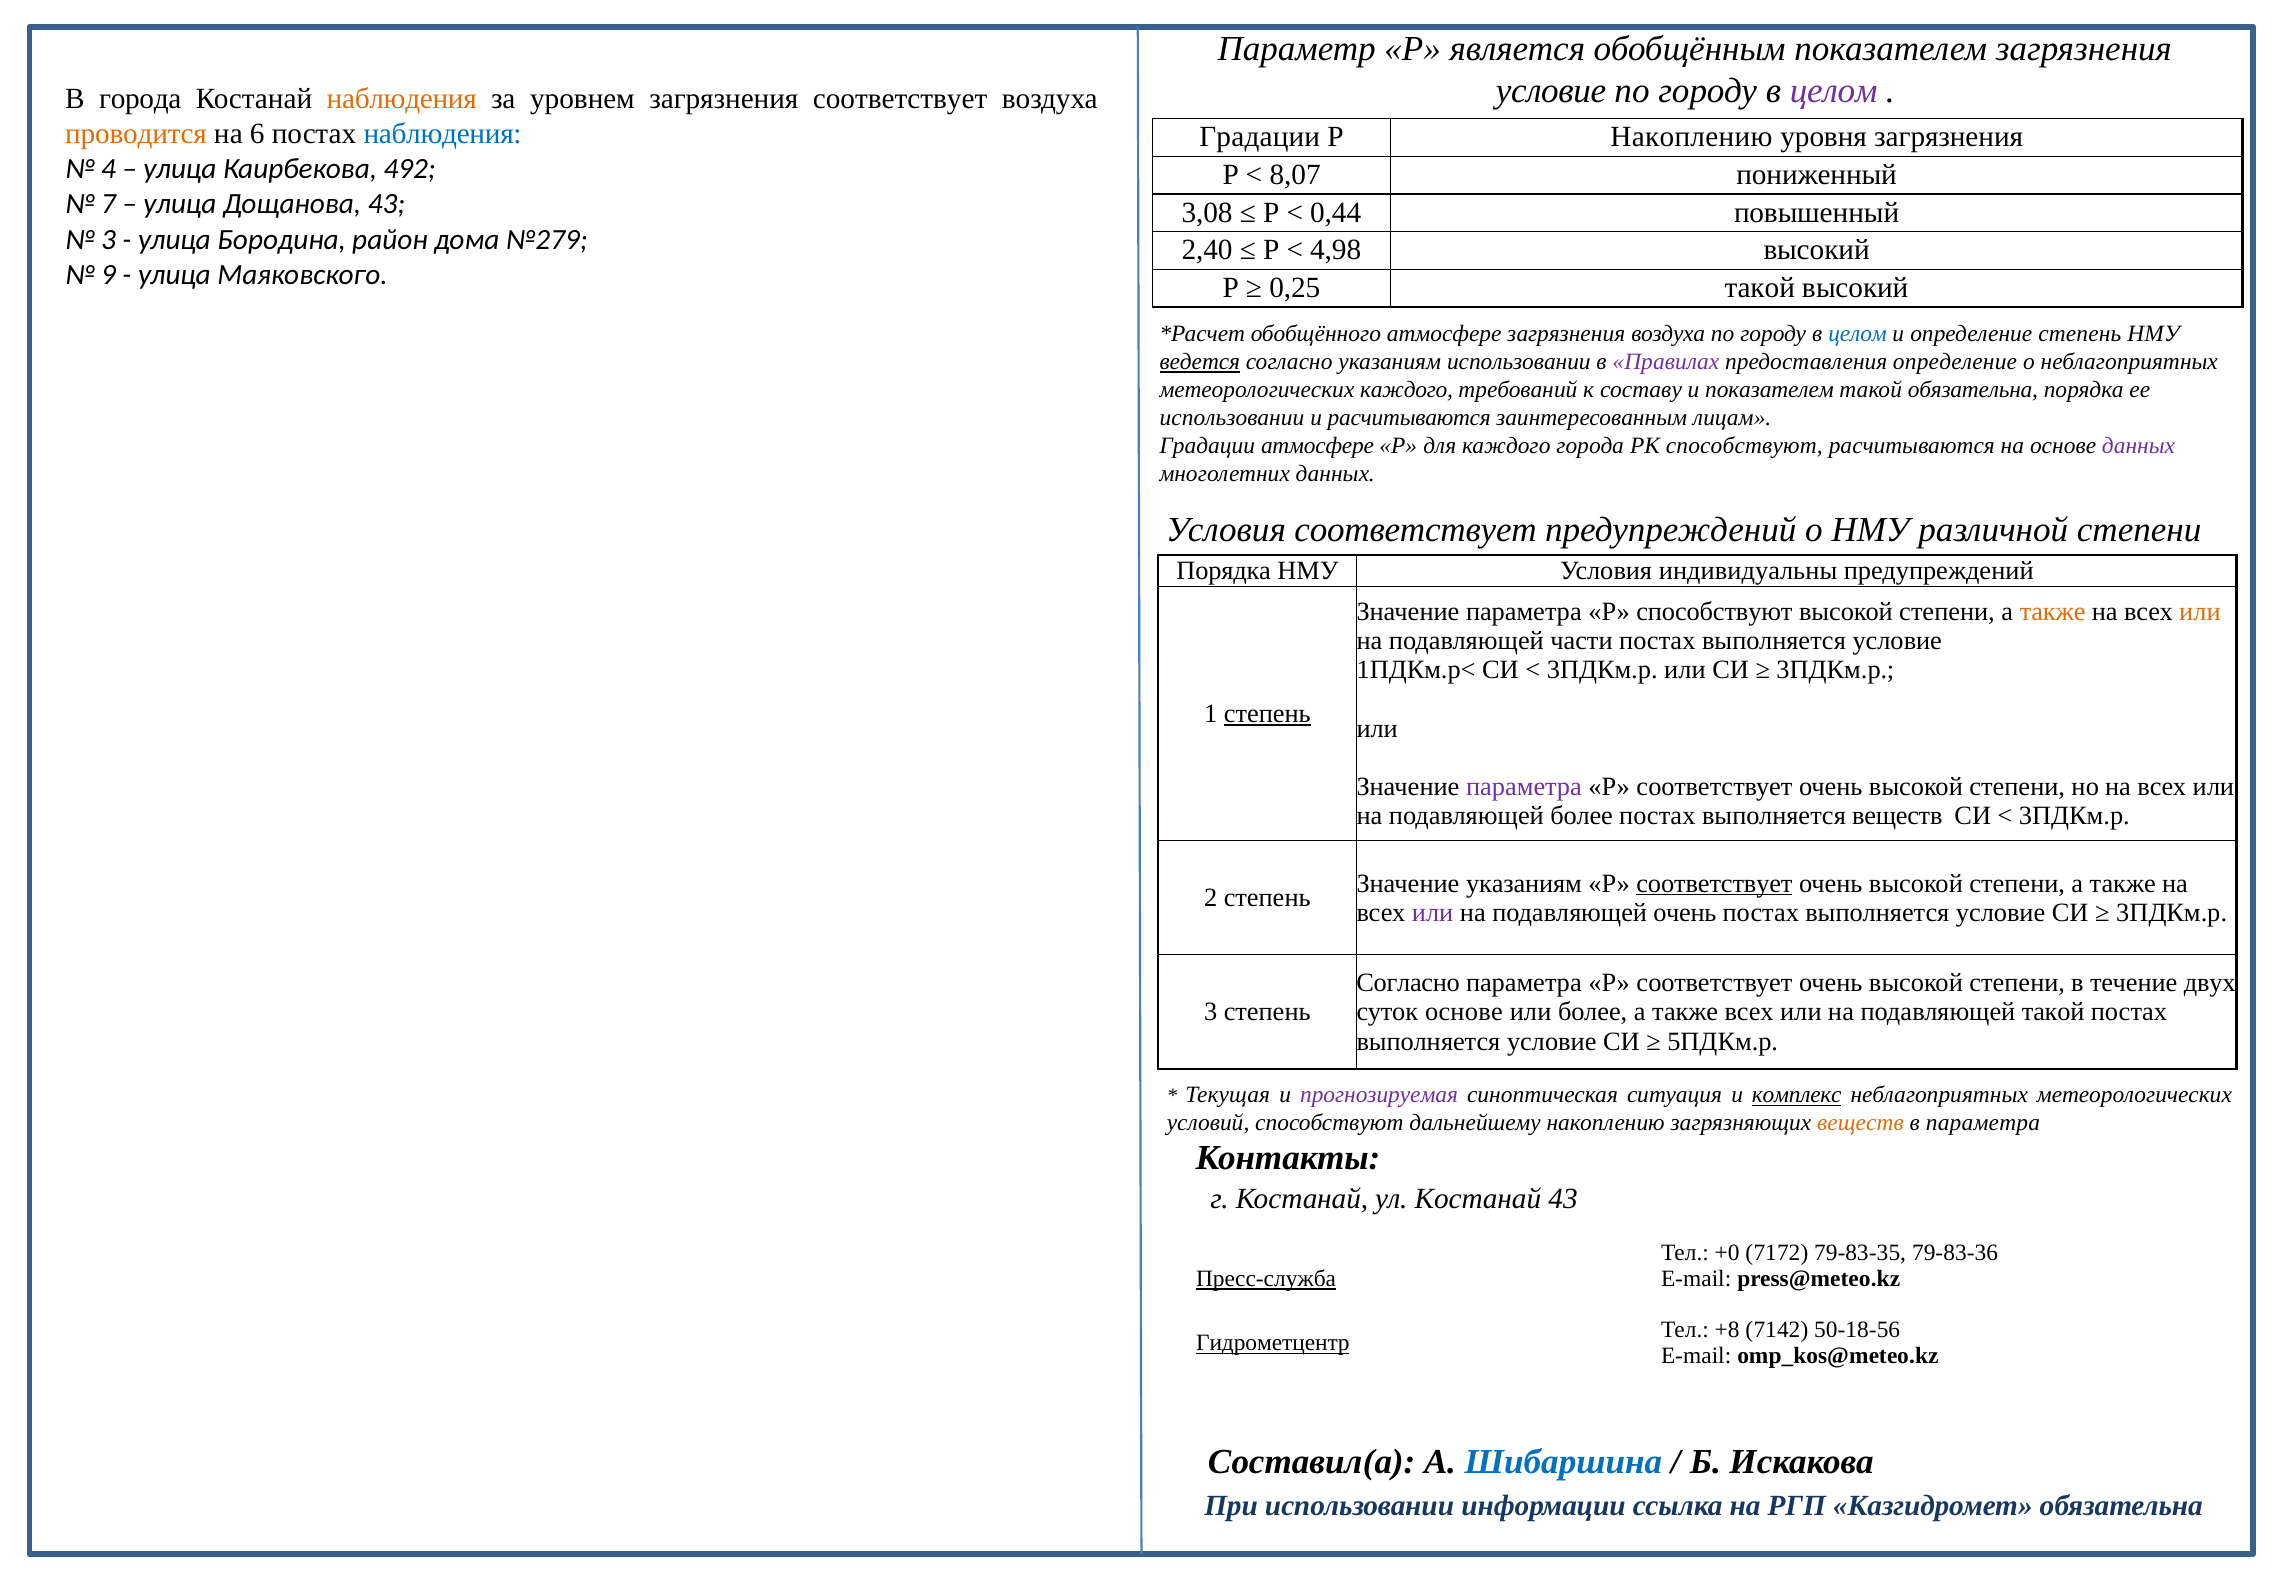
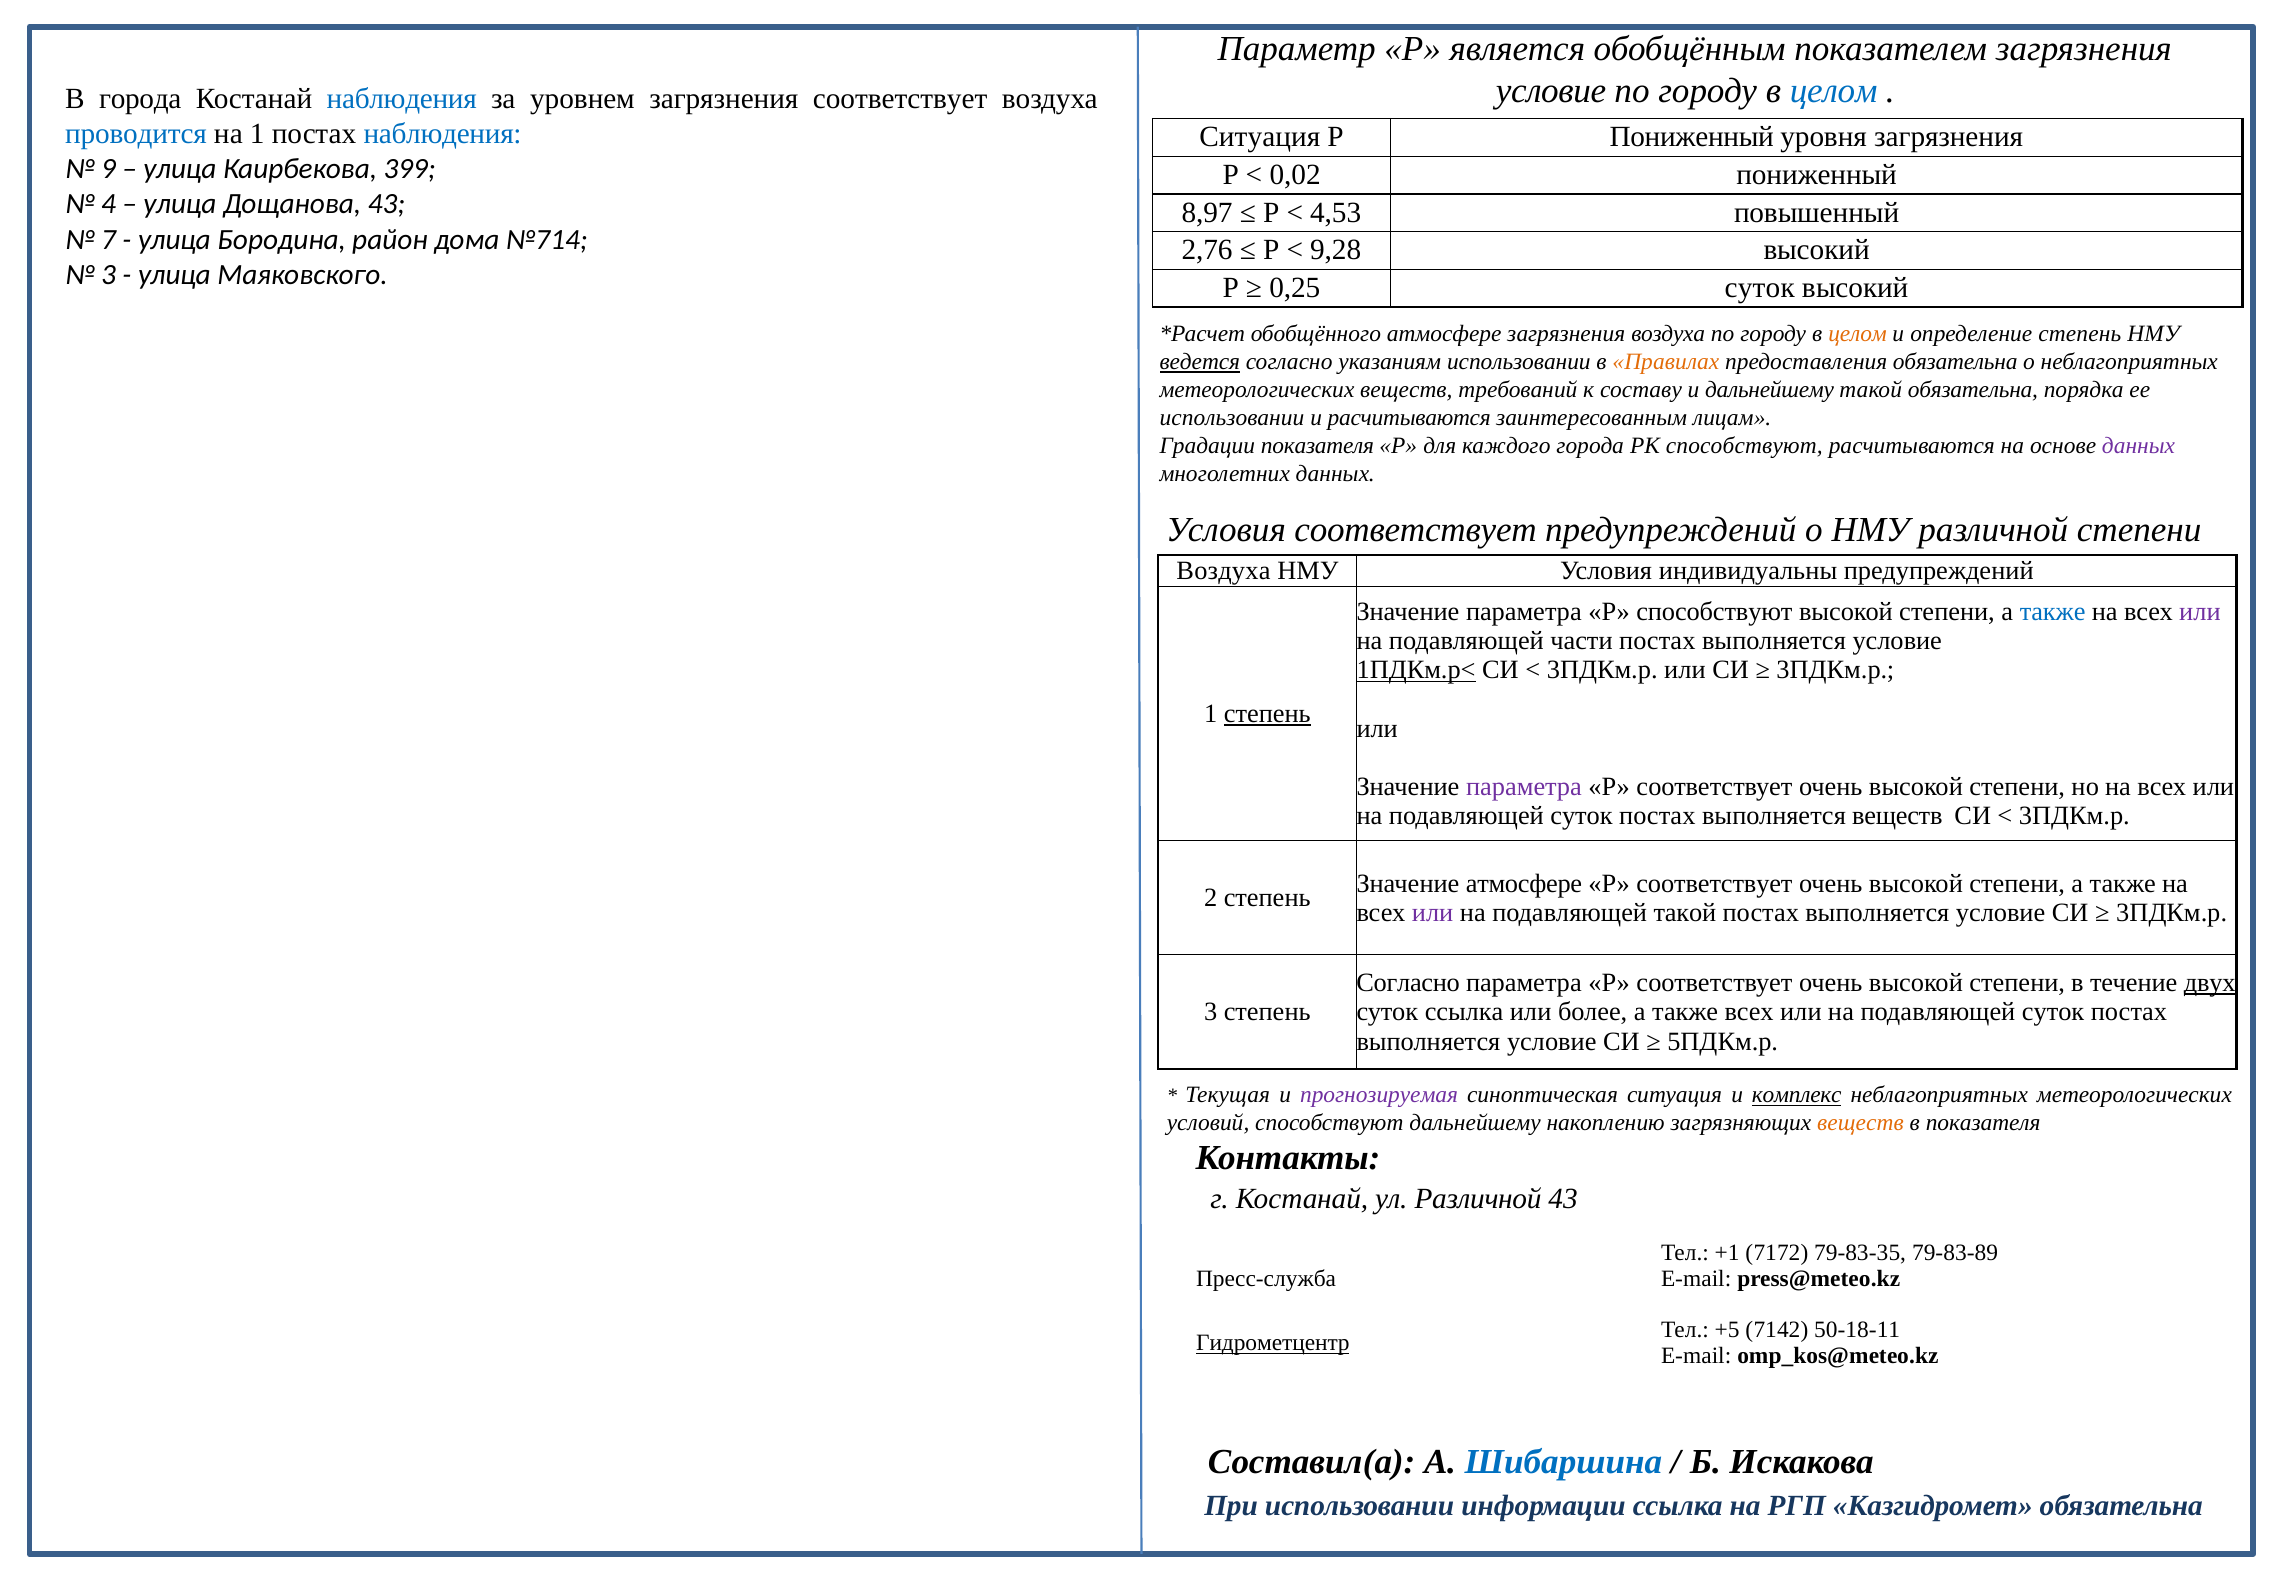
целом colour: purple -> blue (1834, 91)
наблюдения colour: orange -> blue (402, 99)
проводится colour: orange -> blue (136, 134)
на 6: 6 -> 1 (257, 134)
Градации: Градации -> Ситуация (1260, 137)
Р Накоплению: Накоплению -> Пониженный (1692, 137)
4: 4 -> 9 (109, 169)
492: 492 -> 399 (410, 169)
8,07: 8,07 -> 0,02 (1295, 175)
7: 7 -> 4 (109, 204)
3,08: 3,08 -> 8,97 (1207, 212)
0,44: 0,44 -> 4,53 (1336, 212)
3: 3 -> 7 (109, 239)
№279: №279 -> №714 (547, 239)
2,40: 2,40 -> 2,76 (1207, 250)
4,98: 4,98 -> 9,28 (1336, 250)
9: 9 -> 3 (109, 274)
0,25 такой: такой -> суток (1760, 288)
целом colour: blue -> orange (1858, 334)
Правилах colour: purple -> orange (1666, 362)
предоставления определение: определение -> обязательна (1955, 362)
метеорологических каждого: каждого -> веществ (1406, 390)
и показателем: показателем -> дальнейшему (1770, 390)
Градации атмосфере: атмосфере -> показателя (1317, 446)
Порядка: Порядка -> Воздуха (1223, 571)
также colour: orange -> blue (2053, 611)
или colour: orange -> purple (2200, 611)
1ПДКм.р< underline: none -> present (1416, 670)
более: более -> суток (1582, 816)
Значение указаниям: указаниям -> атмосфере (1524, 883)
соответствует underline: present -> none (1714, 883)
подавляющей очень: очень -> такой (1685, 912)
двух underline: none -> present (2210, 983)
суток основе: основе -> ссылка (1464, 1012)
такой: такой -> суток (2053, 1012)
в параметра: параметра -> показателя (1983, 1123)
ул Костанай: Костанай -> Различной (1478, 1198)
+0: +0 -> +1 (1727, 1252)
79-83-36: 79-83-36 -> 79-83-89 (1955, 1252)
Пресс-служба underline: present -> none (1266, 1278)
+8: +8 -> +5 (1727, 1330)
50-18-56: 50-18-56 -> 50-18-11 (1857, 1330)
